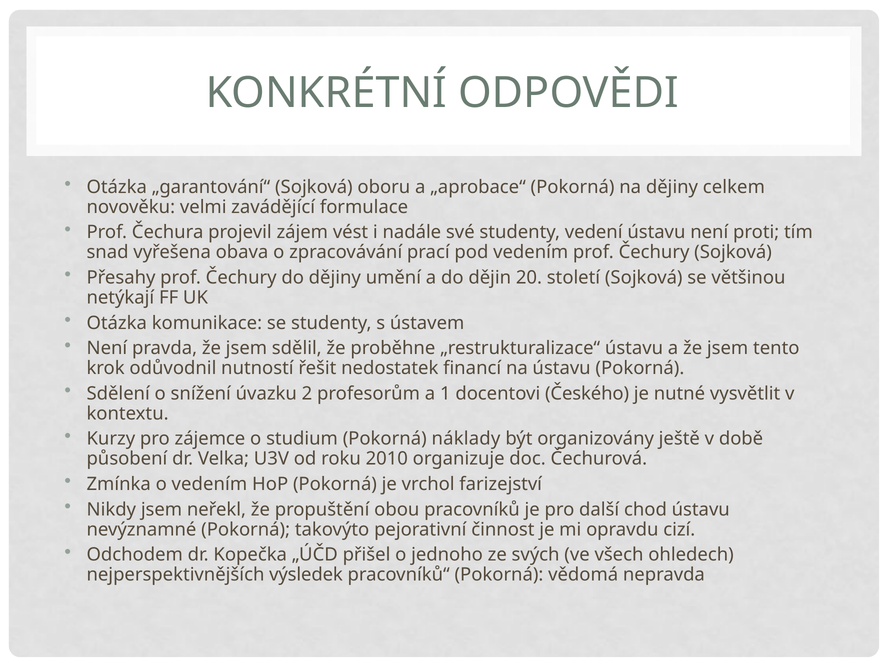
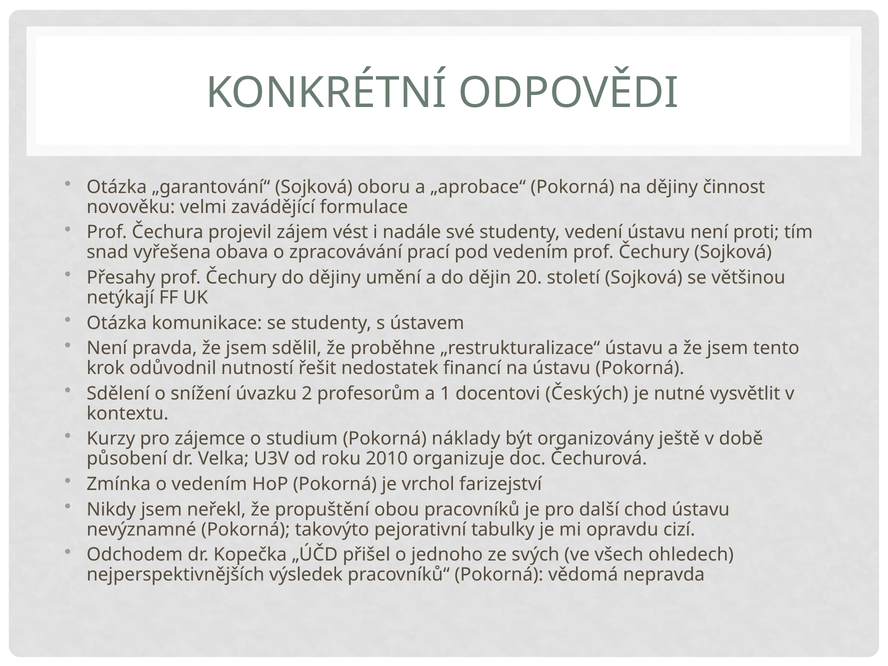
celkem: celkem -> činnost (734, 187)
Českého: Českého -> Českých (587, 394)
činnost: činnost -> tabulky (503, 529)
